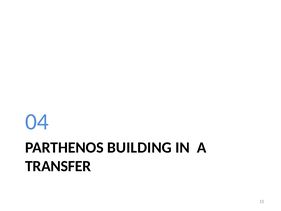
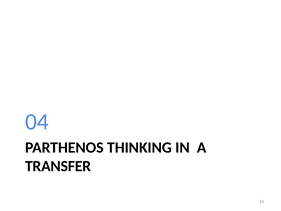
BUILDING: BUILDING -> THINKING (140, 147)
